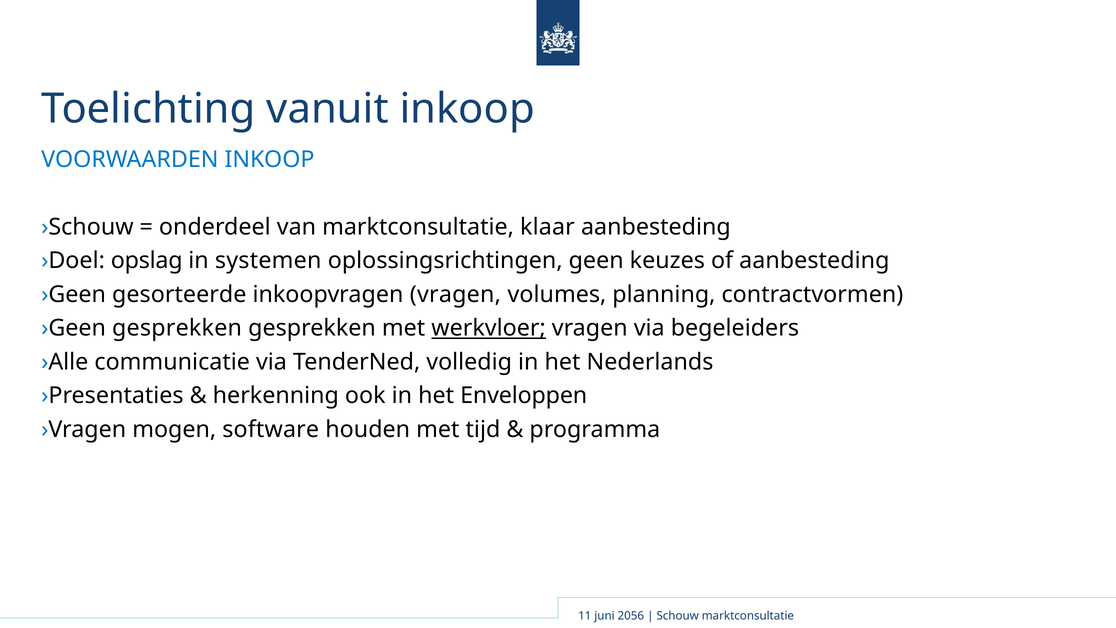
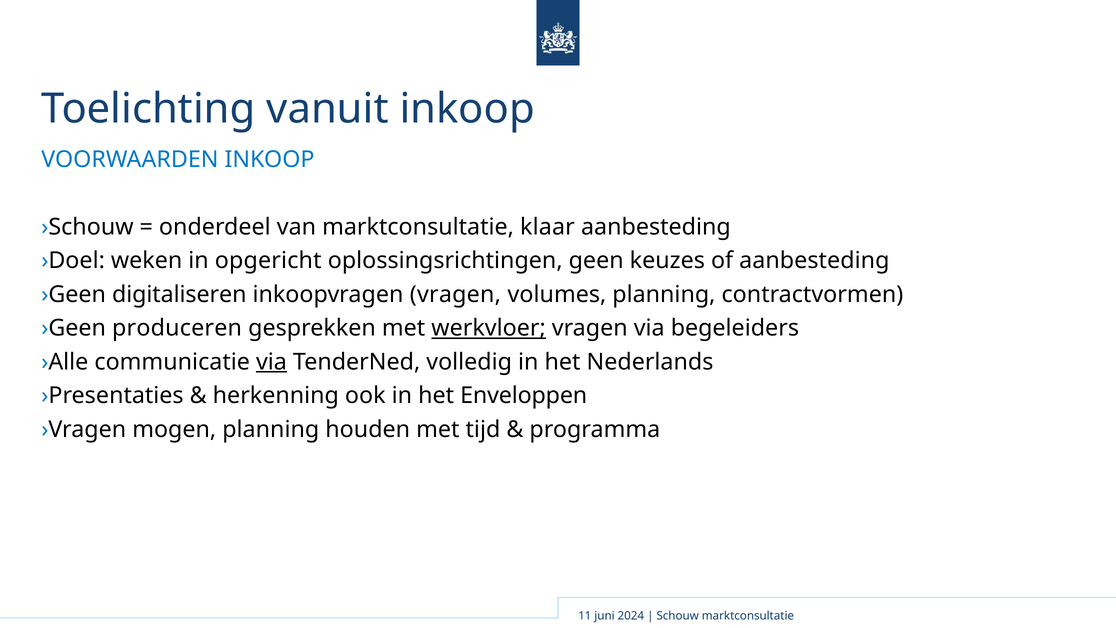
opslag: opslag -> weken (147, 261)
systemen: systemen -> opgericht (268, 261)
gesorteerde: gesorteerde -> digitaliseren (179, 294)
›Geen gesprekken: gesprekken -> produceren (177, 328)
via underline: none -> present (271, 362)
mogen software: software -> planning (271, 429)
2056: 2056 -> 2024 (631, 616)
